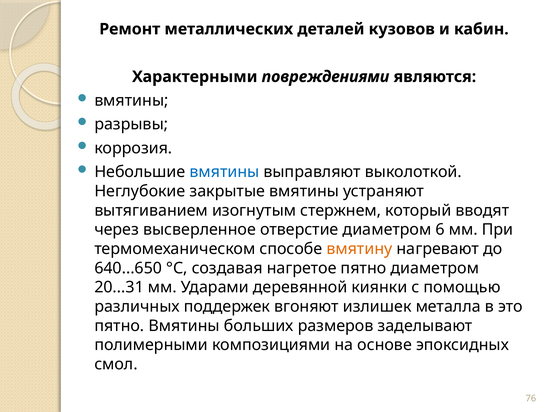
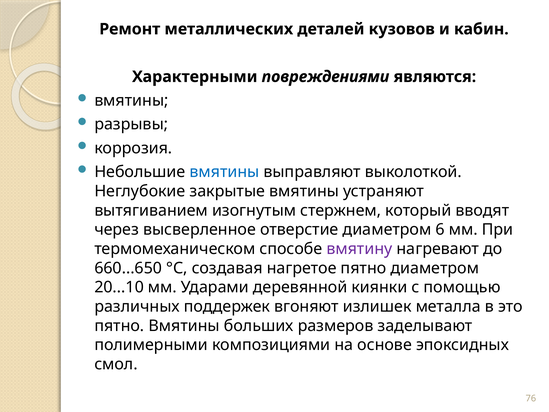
вмятину colour: orange -> purple (359, 249)
640...650: 640...650 -> 660...650 (128, 268)
20...31: 20...31 -> 20...10 (119, 287)
